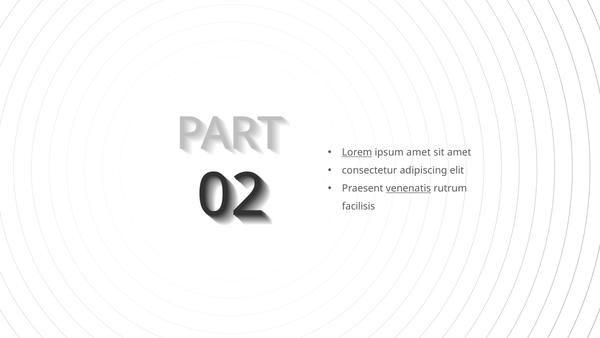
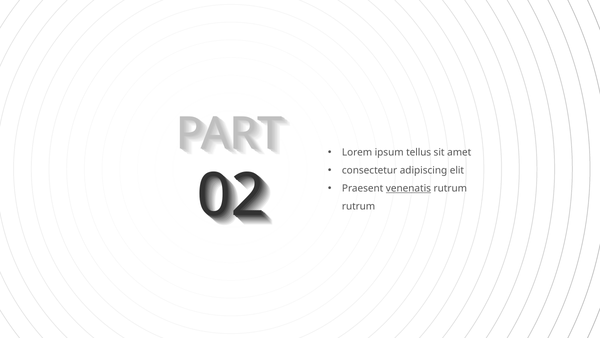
Lorem underline: present -> none (357, 152)
ipsum amet: amet -> tellus (419, 152)
facilisis: facilisis -> rutrum (359, 206)
